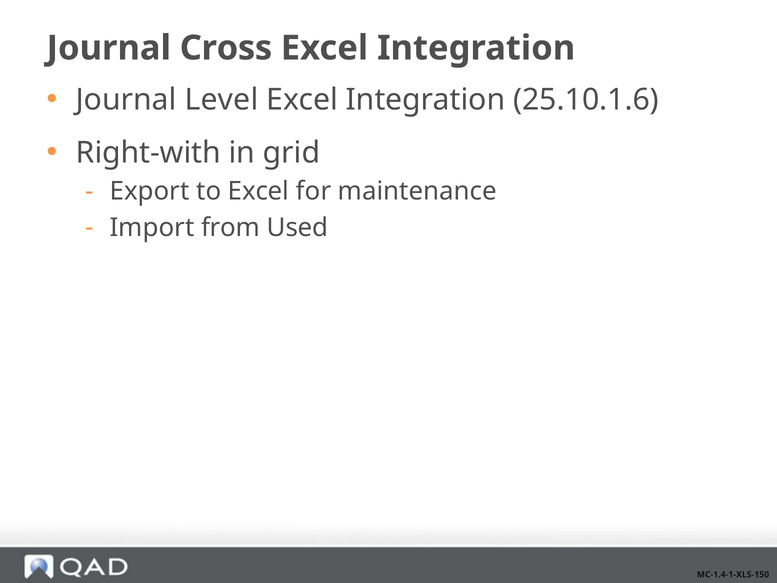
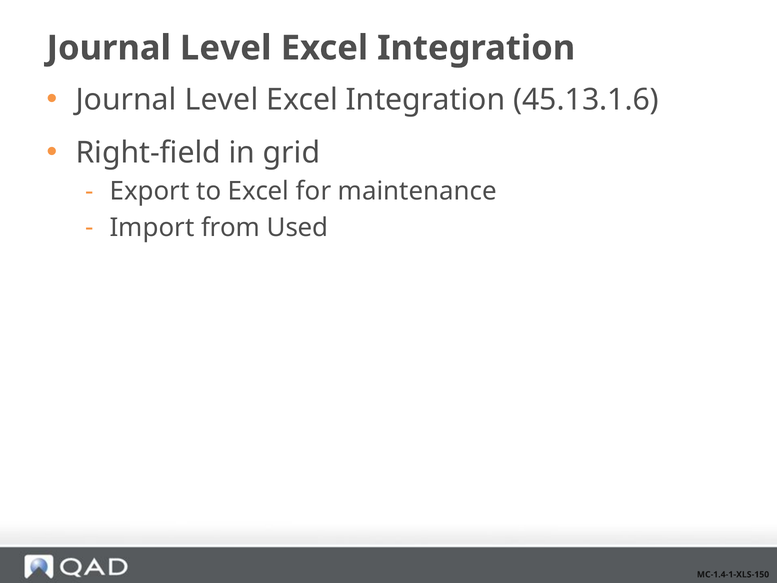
Cross: Cross -> Level (226, 48)
25.10.1.6: 25.10.1.6 -> 45.13.1.6 (586, 100)
Right-with: Right-with -> Right-field (148, 153)
